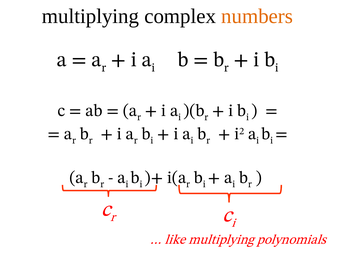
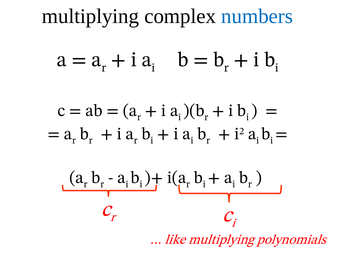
numbers colour: orange -> blue (257, 16)
